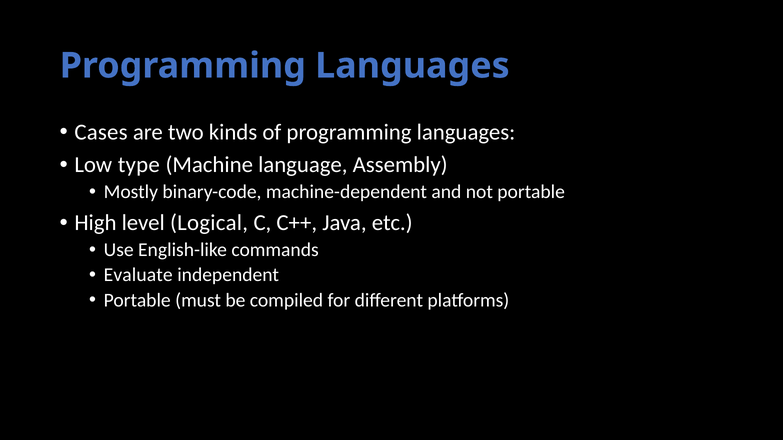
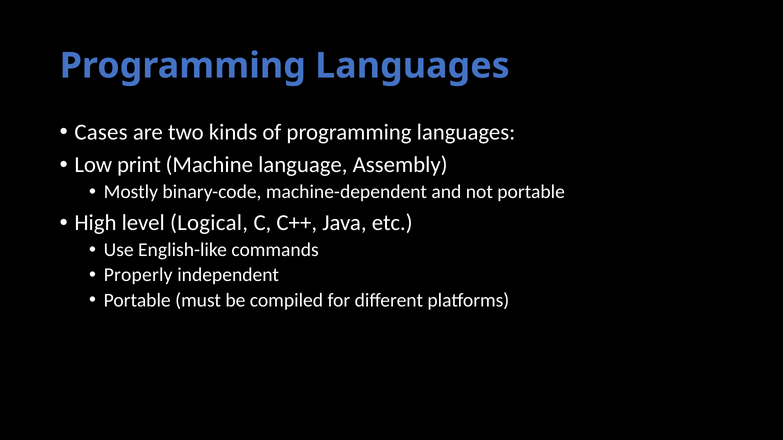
type: type -> print (139, 165)
Evaluate: Evaluate -> Properly (138, 275)
